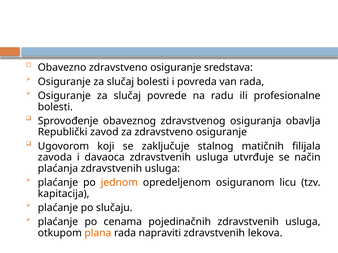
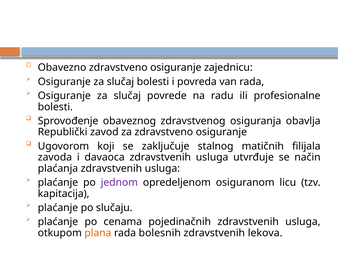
sredstava: sredstava -> zajednicu (228, 68)
jednom colour: orange -> purple (119, 183)
napraviti: napraviti -> bolesnih (160, 233)
